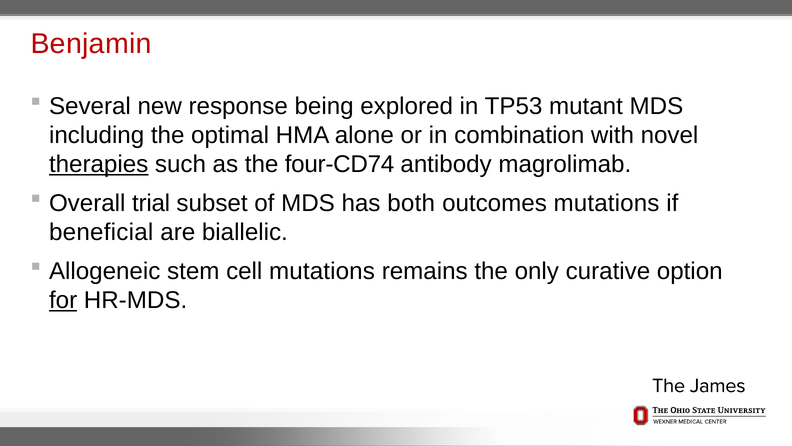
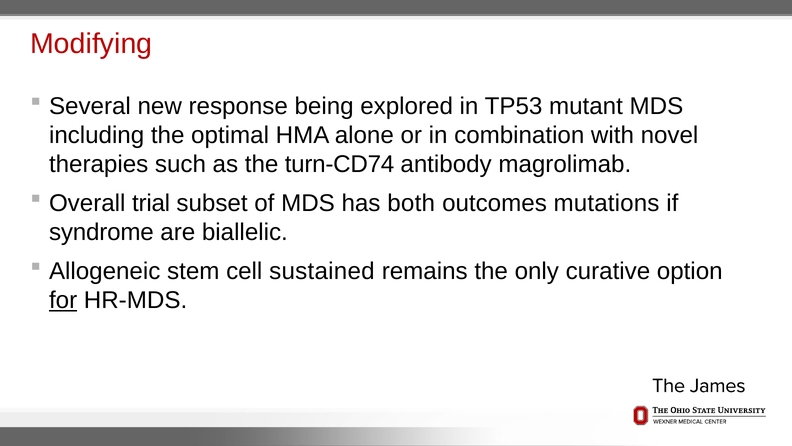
Benjamin: Benjamin -> Modifying (91, 44)
therapies underline: present -> none (99, 164)
four-CD74: four-CD74 -> turn-CD74 (340, 164)
beneficial: beneficial -> syndrome (101, 232)
cell mutations: mutations -> sustained (322, 271)
